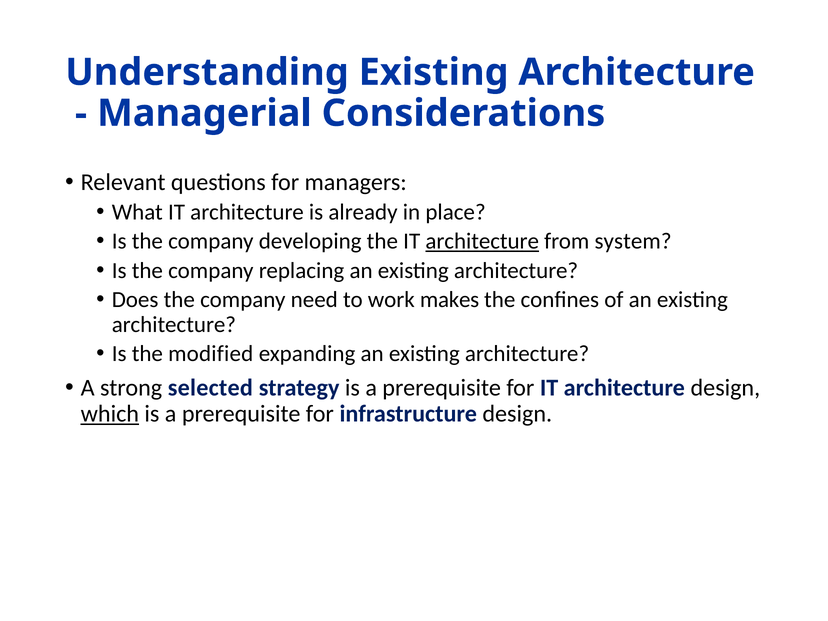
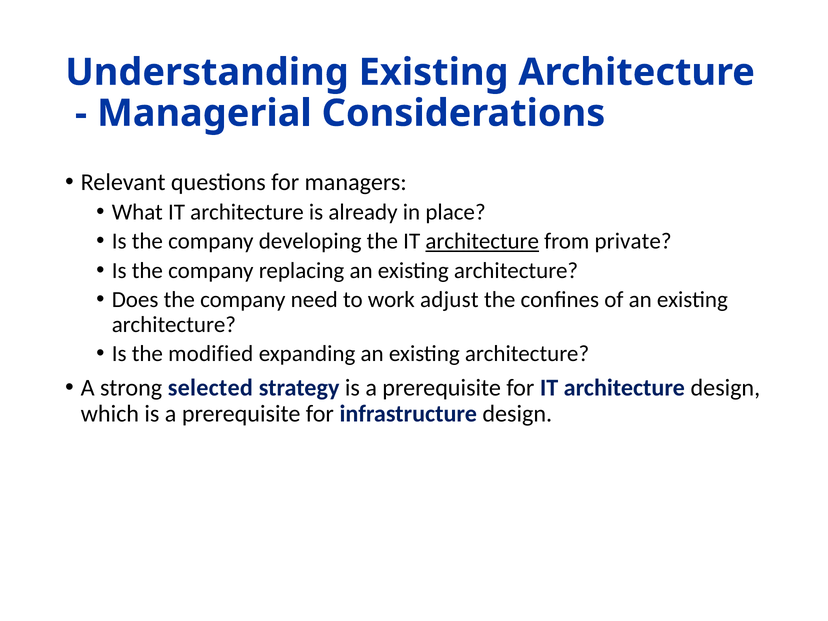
system: system -> private (633, 241)
makes: makes -> adjust (449, 300)
which underline: present -> none (110, 414)
